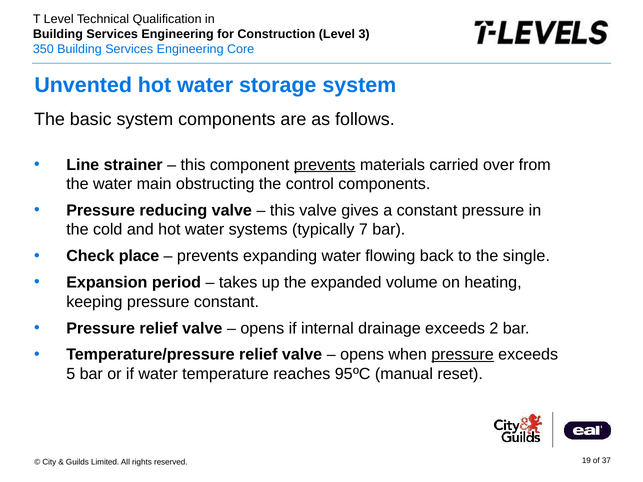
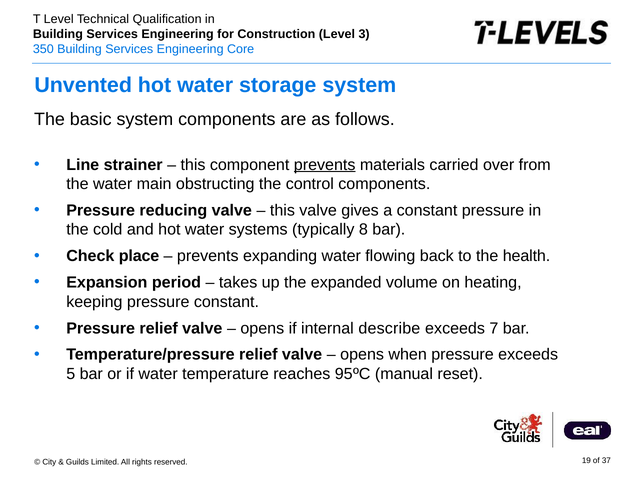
7: 7 -> 8 (363, 230)
single: single -> health (527, 256)
drainage: drainage -> describe (389, 328)
2: 2 -> 7 (494, 328)
pressure underline: present -> none (463, 355)
